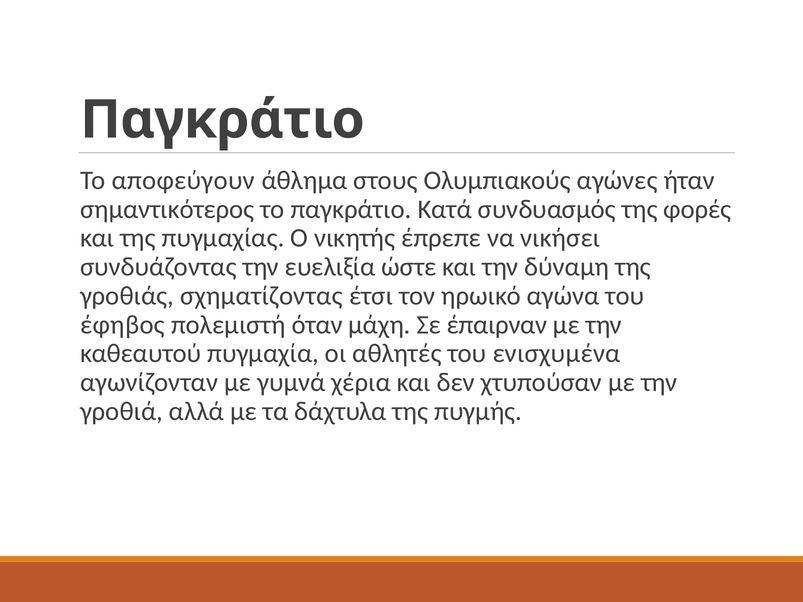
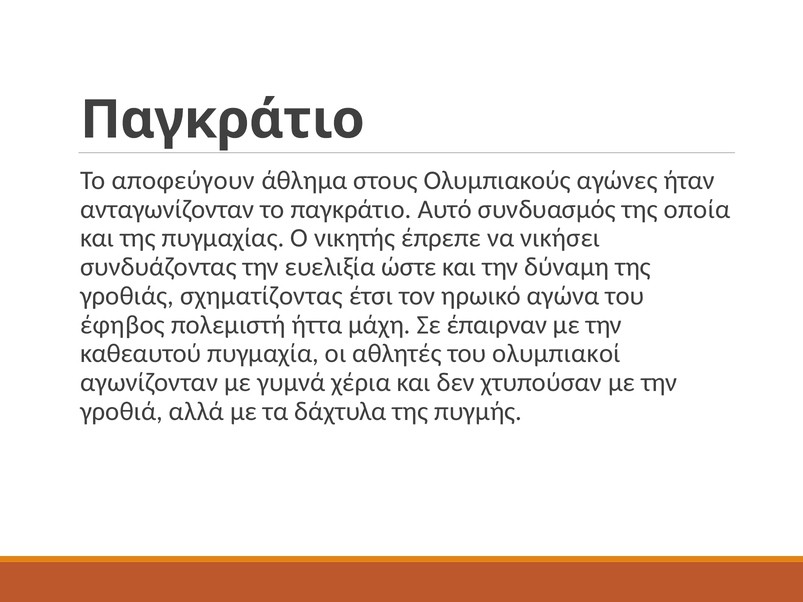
σημαντικότερος: σημαντικότερος -> ανταγωνίζονταν (167, 209)
Κατά: Κατά -> Αυτό (445, 209)
φορές: φορές -> οποία (697, 209)
όταν: όταν -> ήττα (317, 325)
ενισχυμένα: ενισχυμένα -> ολυμπιακοί (557, 354)
